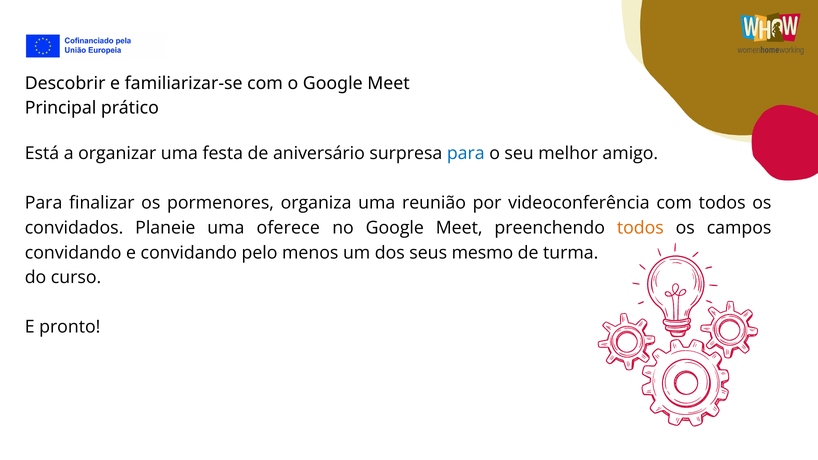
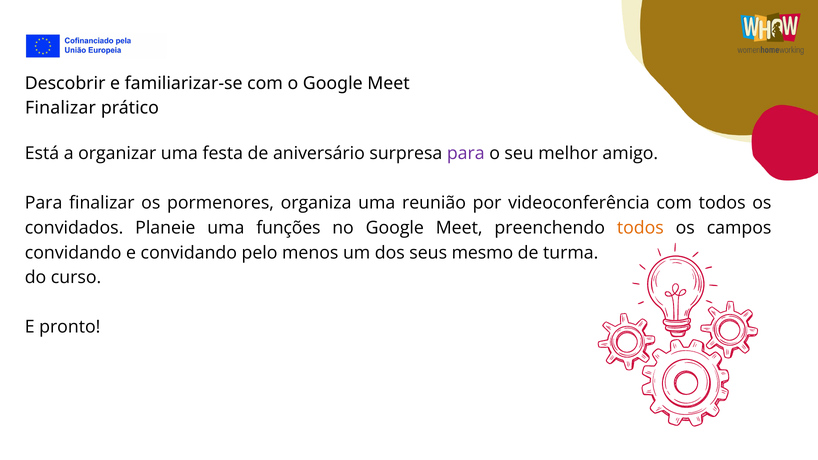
Principal: Principal -> Finalizar (60, 108)
para colour: blue -> purple (466, 153)
oferece: oferece -> funções (288, 228)
